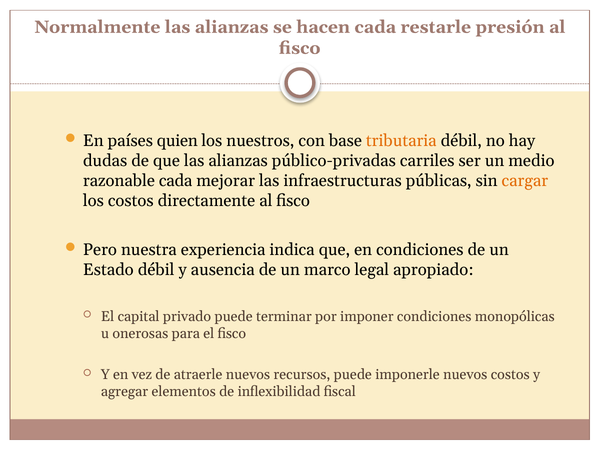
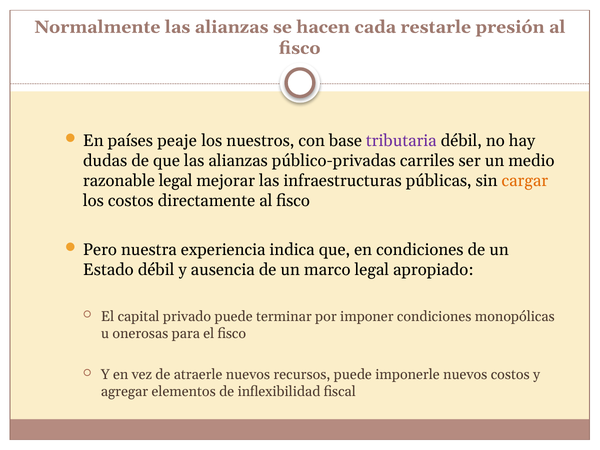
quien: quien -> peaje (177, 141)
tributaria colour: orange -> purple (401, 141)
razonable cada: cada -> legal (176, 181)
